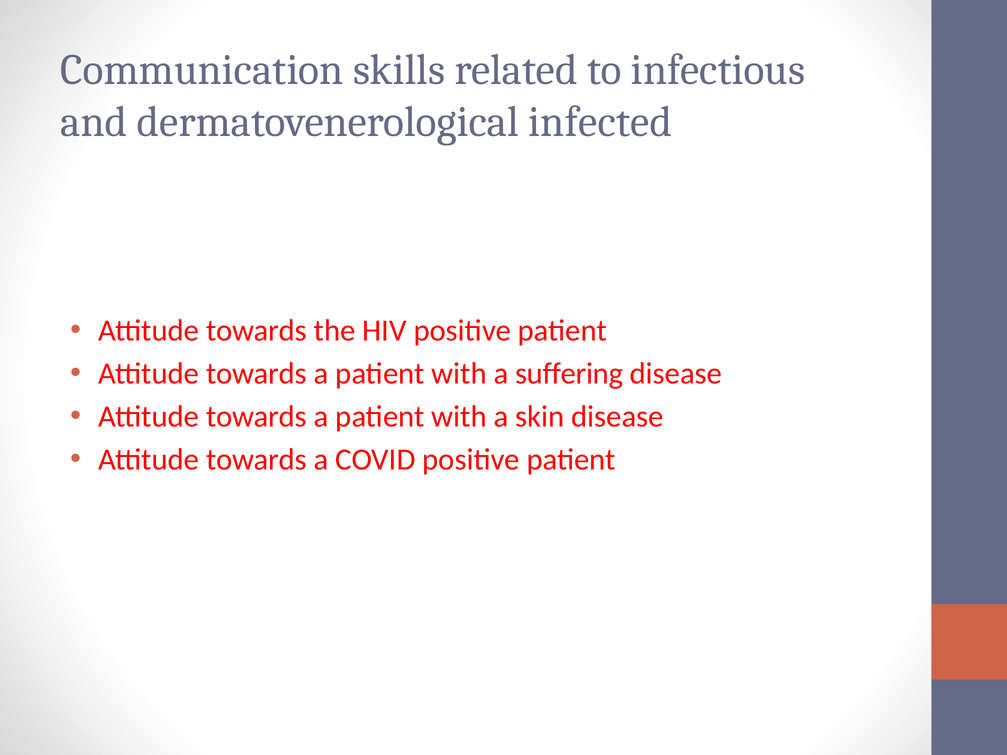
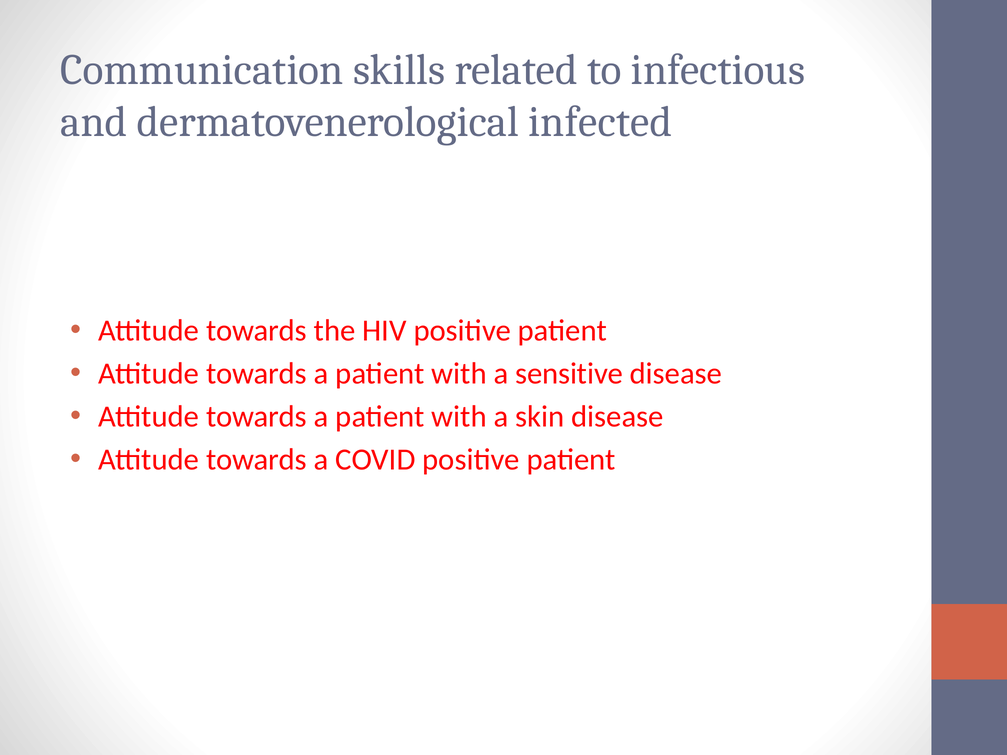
suffering: suffering -> sensitive (569, 374)
